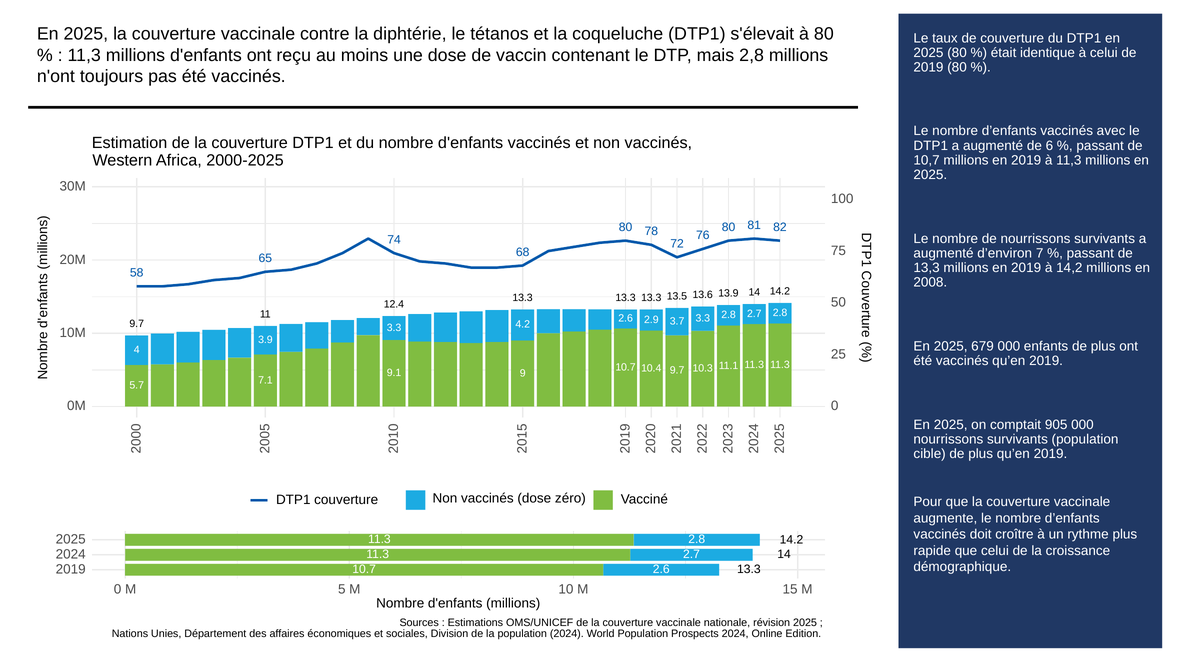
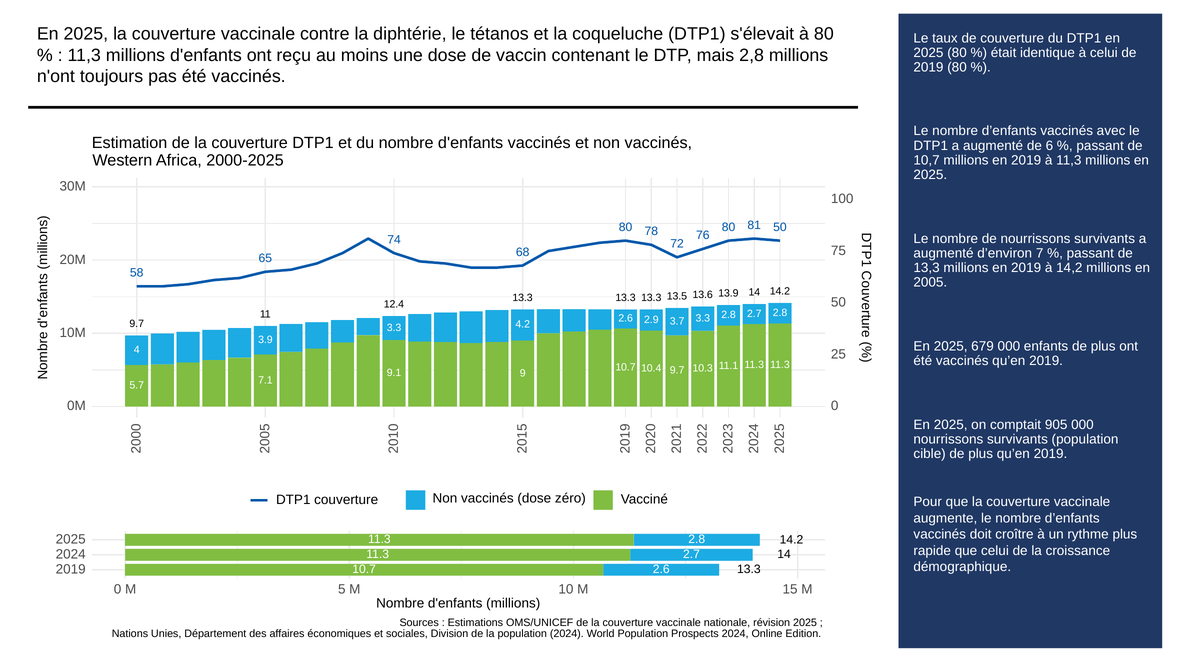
81 82: 82 -> 50 (780, 227)
2008: 2008 -> 2005 (930, 282)
